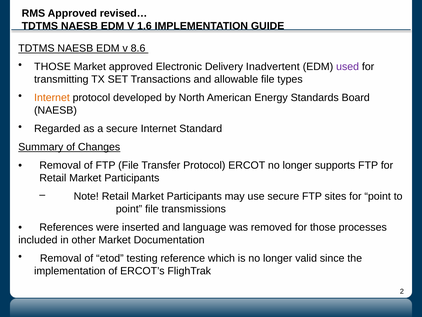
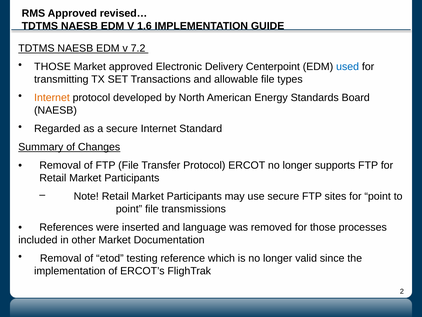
8.6: 8.6 -> 7.2 (138, 48)
Inadvertent: Inadvertent -> Centerpoint (273, 67)
used colour: purple -> blue (348, 67)
